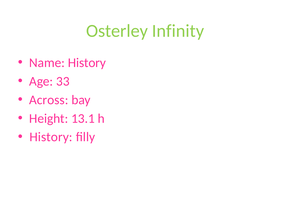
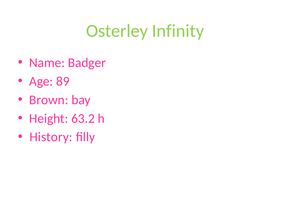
Name History: History -> Badger (87, 63)
33: 33 -> 89 (63, 81)
Across: Across -> Brown (49, 100)
13.1: 13.1 -> 63.2 (83, 119)
